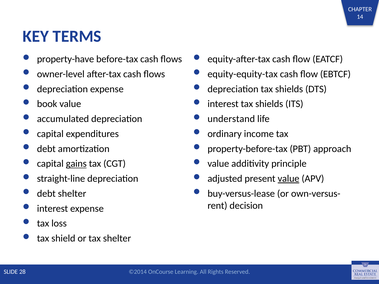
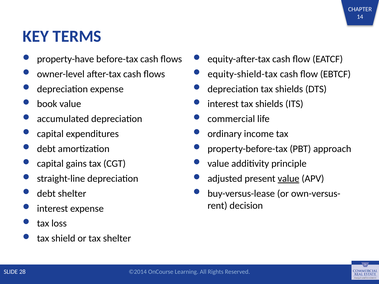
equity-equity-tax: equity-equity-tax -> equity-shield-tax (243, 74)
understand: understand -> commercial (231, 119)
gains underline: present -> none (76, 164)
